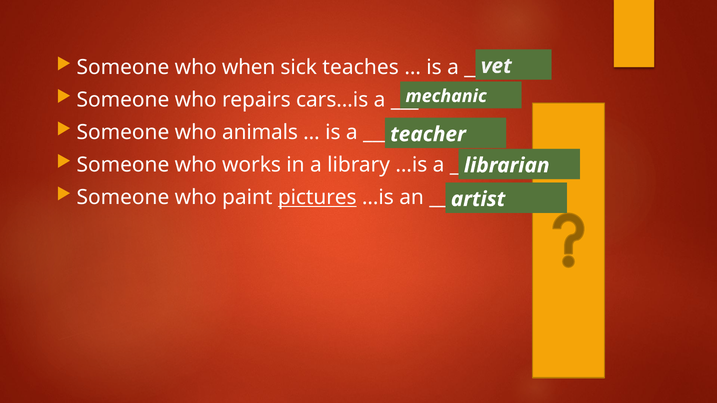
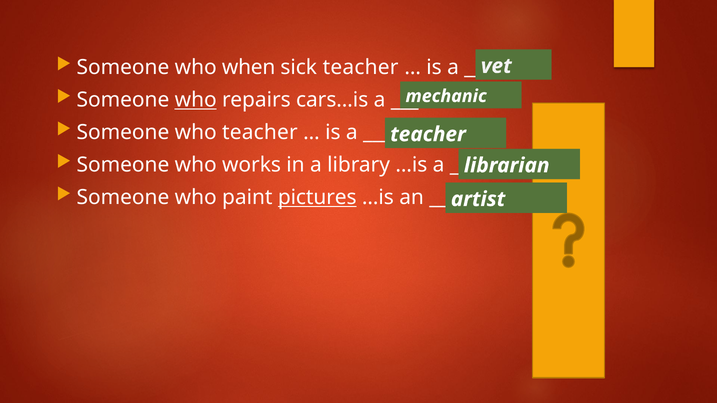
sick teaches: teaches -> teacher (361, 67)
who underline: none -> present (196, 100)
who animals: animals -> teacher (260, 133)
